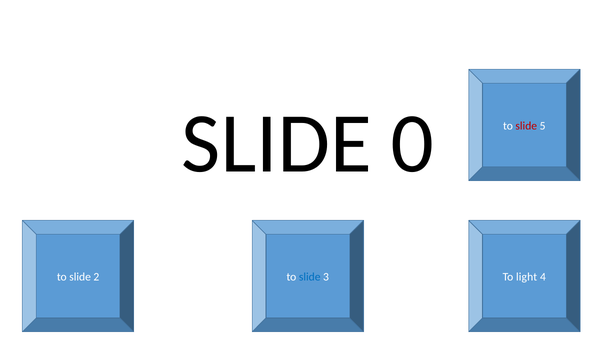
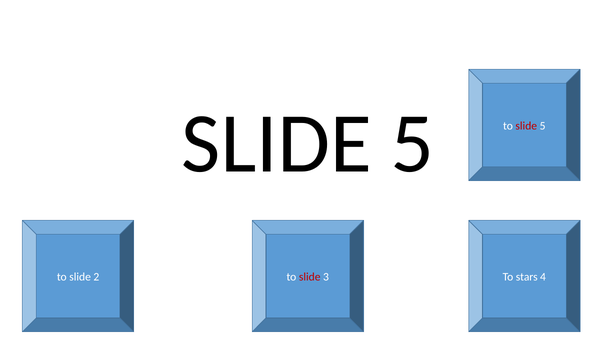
0: 0 -> 5 (412, 144)
slide colour: blue -> red (310, 277)
light: light -> stars (527, 277)
